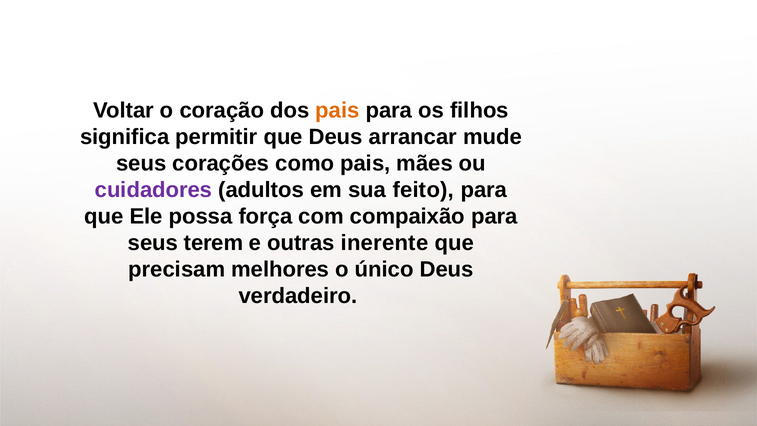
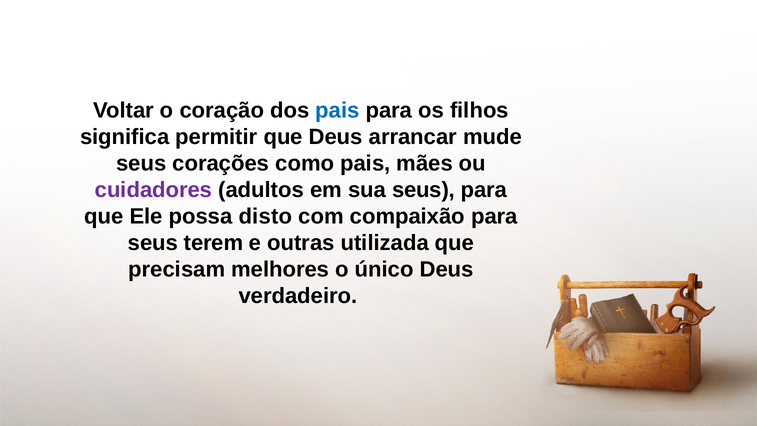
pais colour: orange -> blue (337, 110)
sua feito: feito -> seus (423, 190)
força: força -> disto (265, 216)
inerente: inerente -> utilizada (385, 243)
